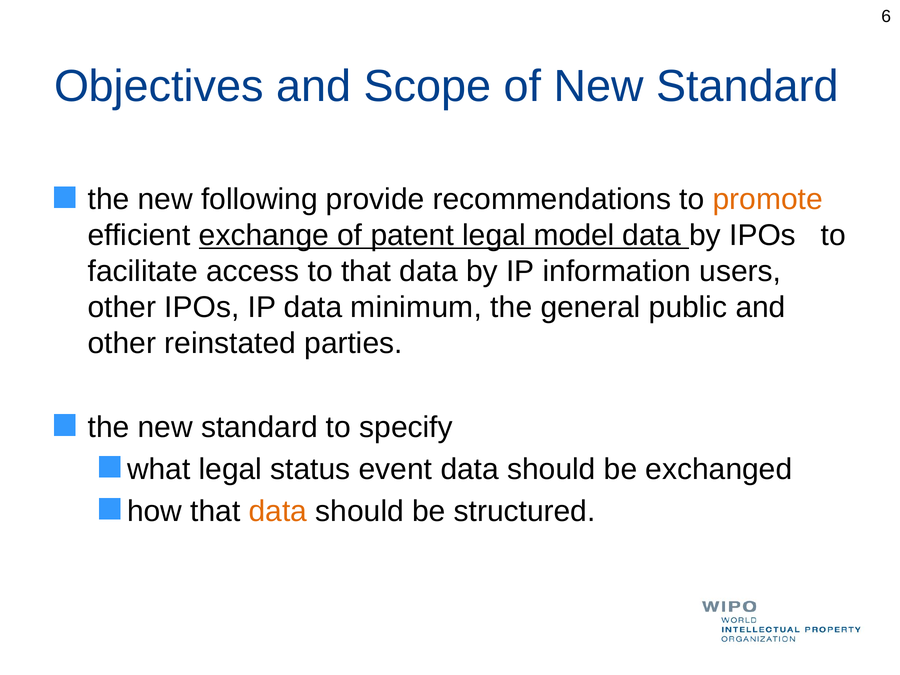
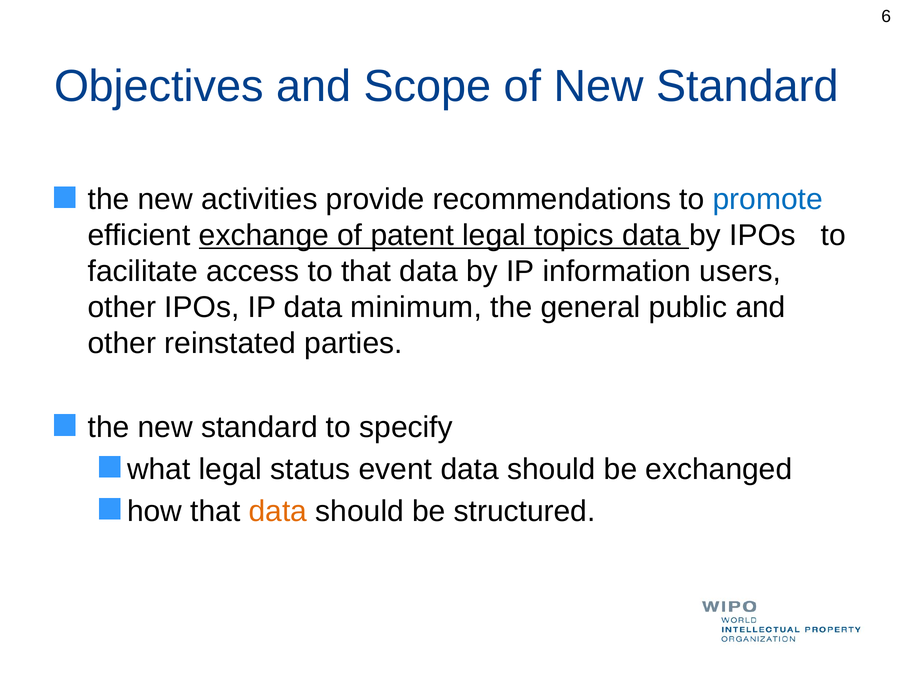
following: following -> activities (259, 199)
promote colour: orange -> blue (768, 199)
model: model -> topics (574, 235)
